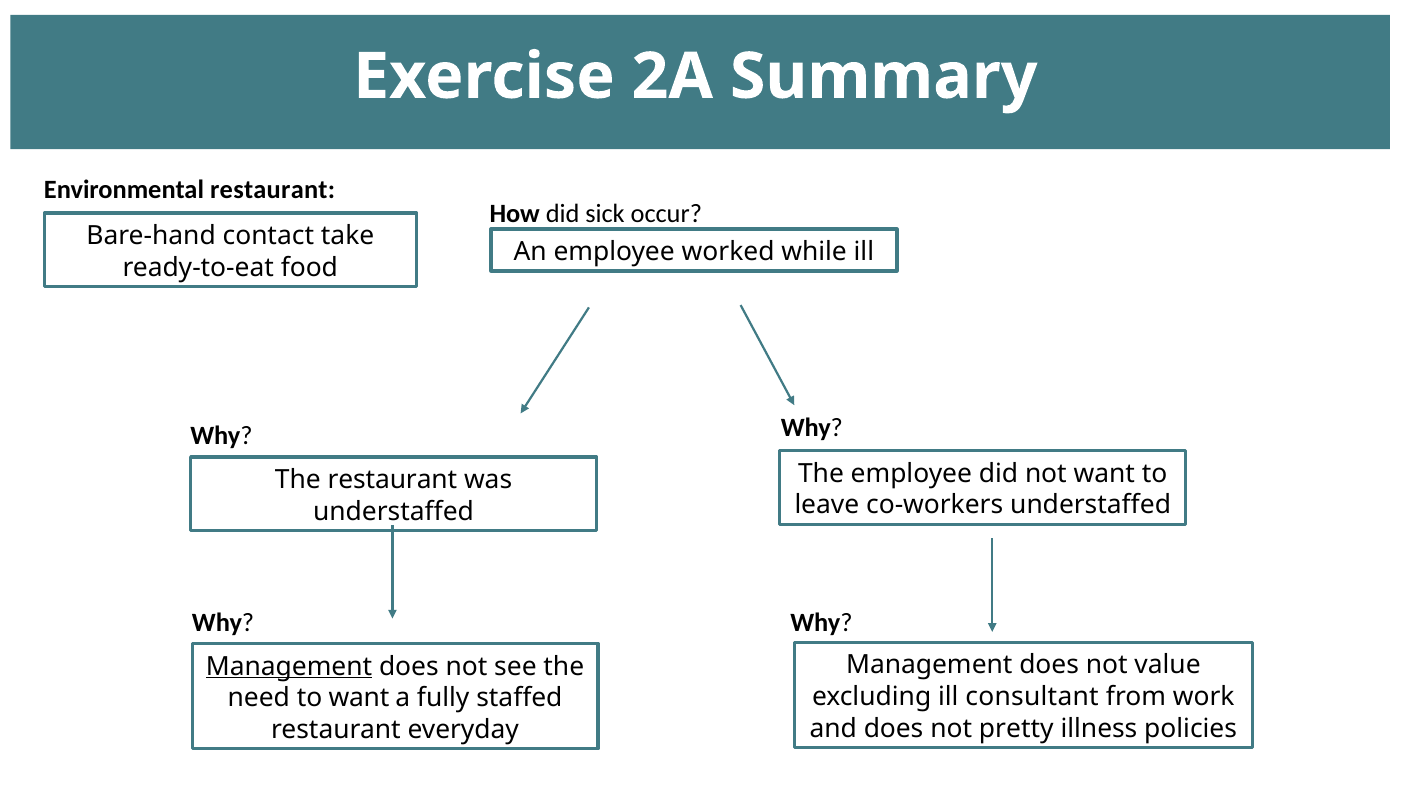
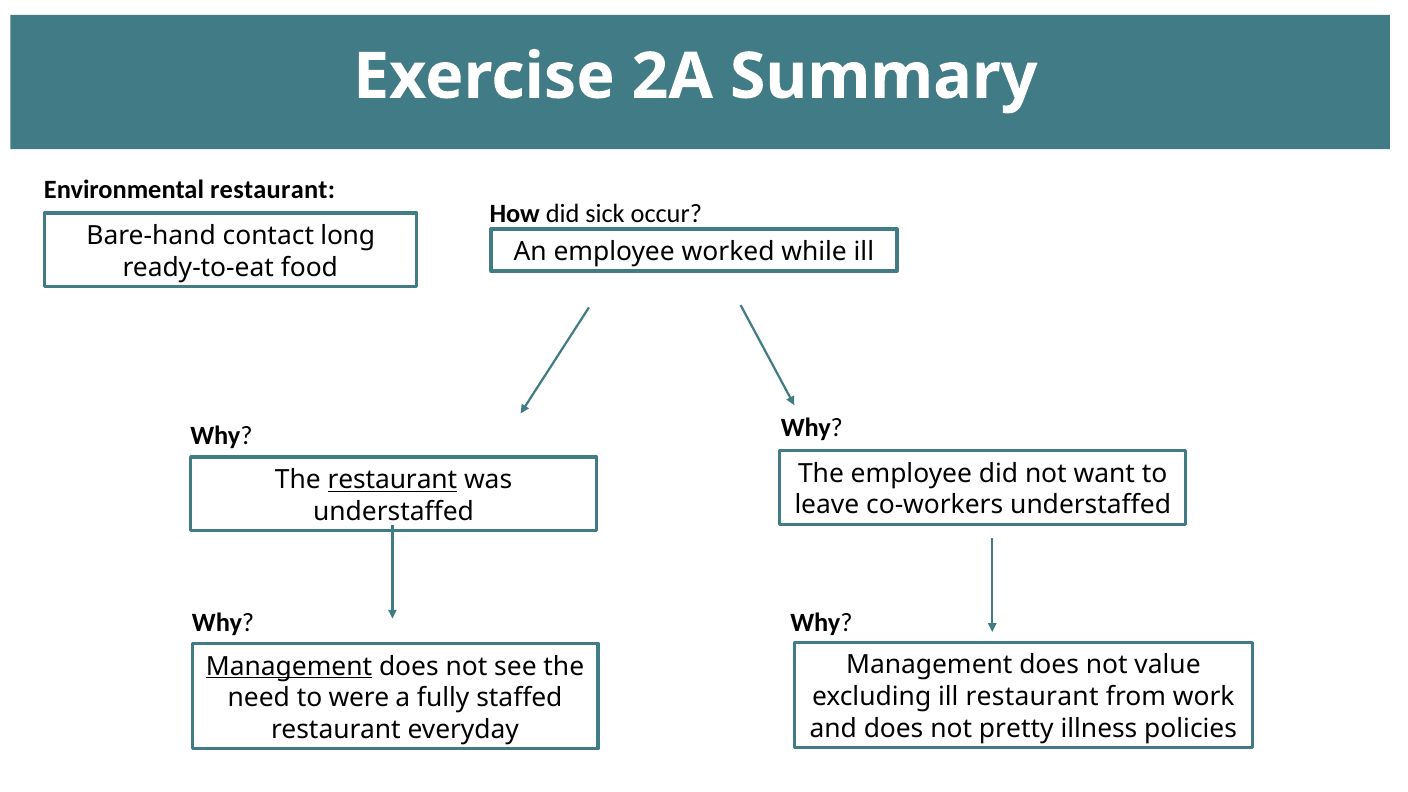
take: take -> long (348, 236)
restaurant underline: none -> present (392, 480)
ill consultant: consultant -> restaurant (1032, 697)
to want: want -> were (359, 698)
